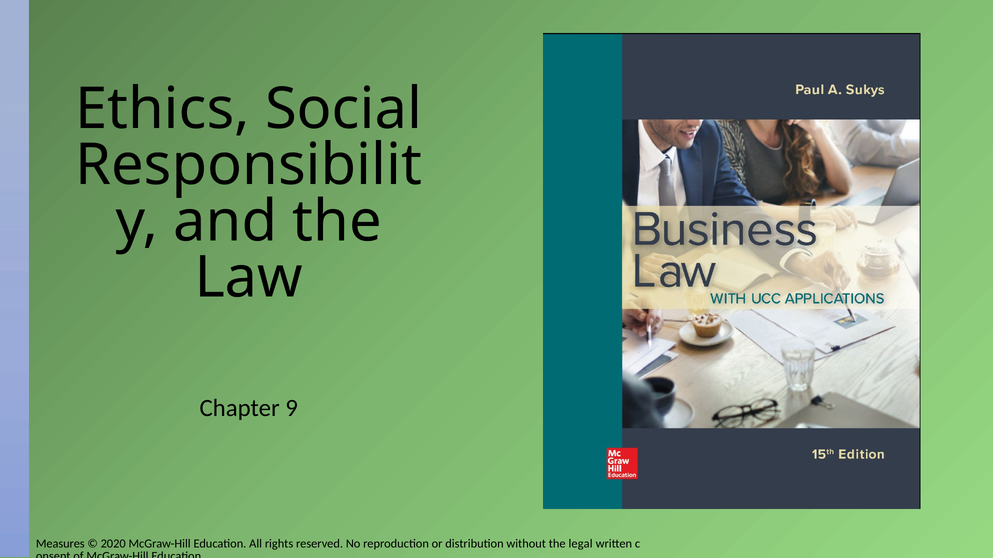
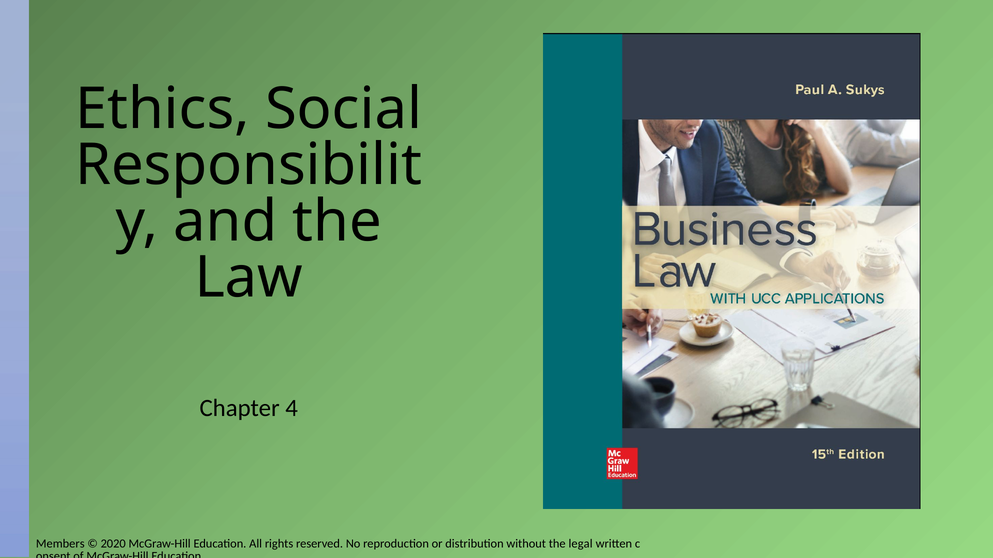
9: 9 -> 4 (292, 409)
Measures: Measures -> Members (60, 544)
